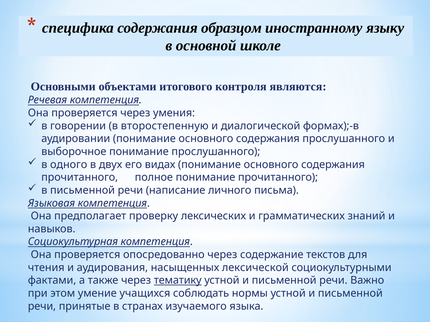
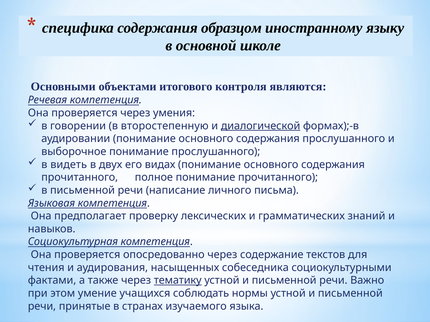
диалогической underline: none -> present (261, 126)
одного: одного -> видеть (69, 165)
лексической: лексической -> собеседника (255, 268)
